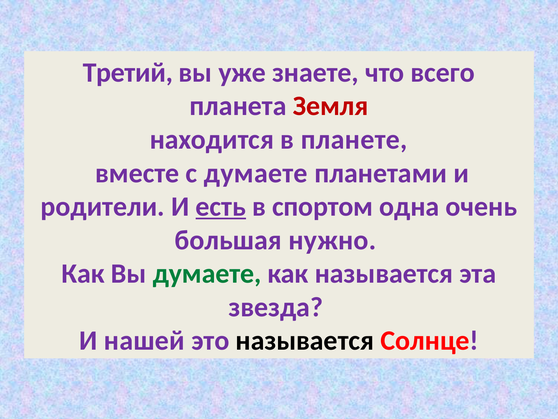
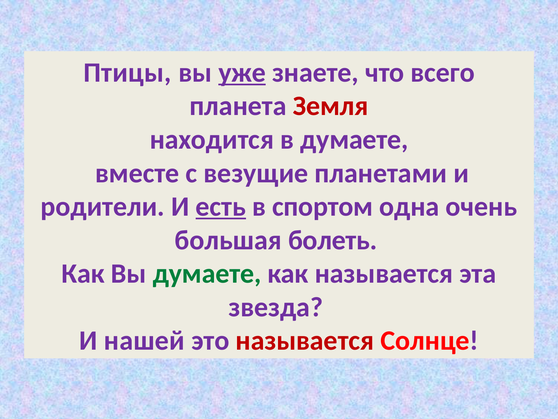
Третий: Третий -> Птицы (127, 72)
уже underline: none -> present (242, 72)
в планете: планете -> думаете (354, 139)
с думаете: думаете -> везущие (256, 173)
нужно: нужно -> болеть (333, 240)
называется colour: black -> red (305, 340)
